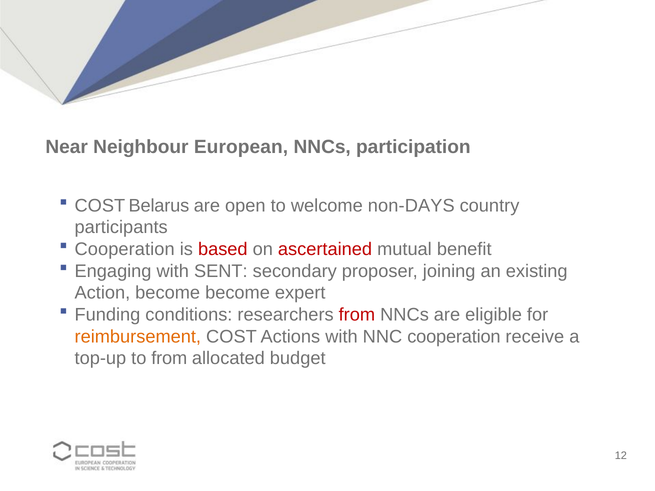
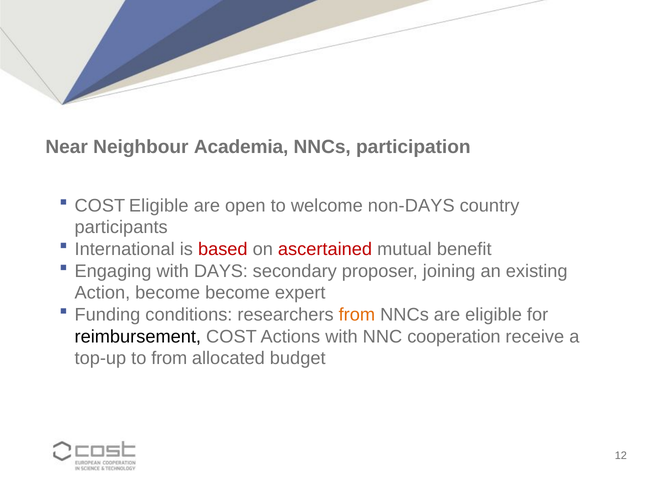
European: European -> Academia (241, 147)
COST Belarus: Belarus -> Eligible (159, 206)
Cooperation: Cooperation -> International (125, 249)
SENT: SENT -> DAYS (221, 271)
from colour: red -> orange (357, 315)
reimbursement colour: orange -> black (138, 337)
